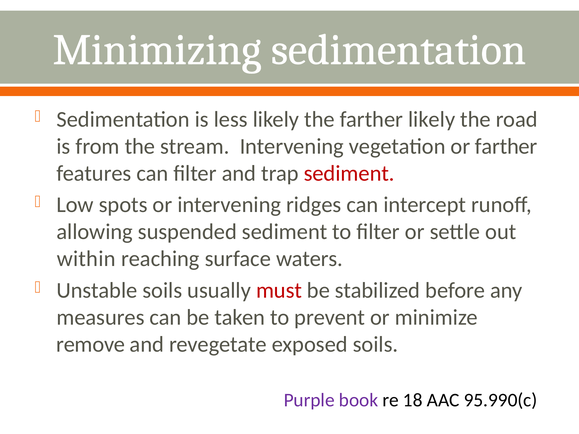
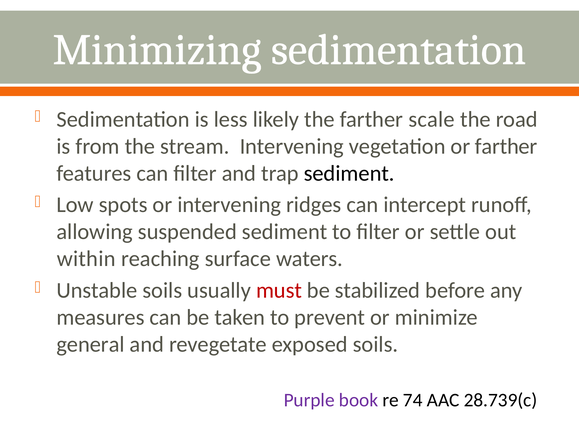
farther likely: likely -> scale (432, 119)
sediment colour: red -> black (349, 173)
remove: remove -> general (91, 345)
18: 18 -> 74 (413, 400)
95.990(c: 95.990(c -> 28.739(c (501, 400)
